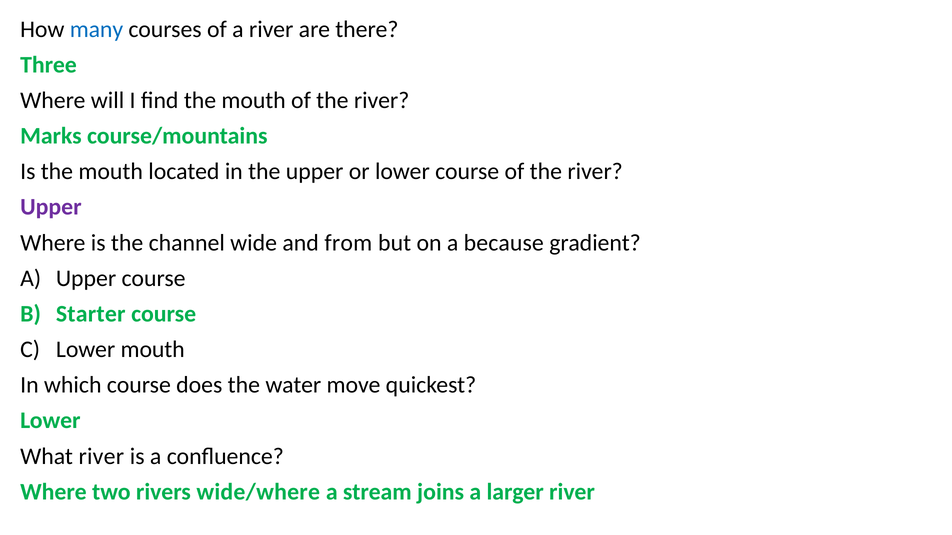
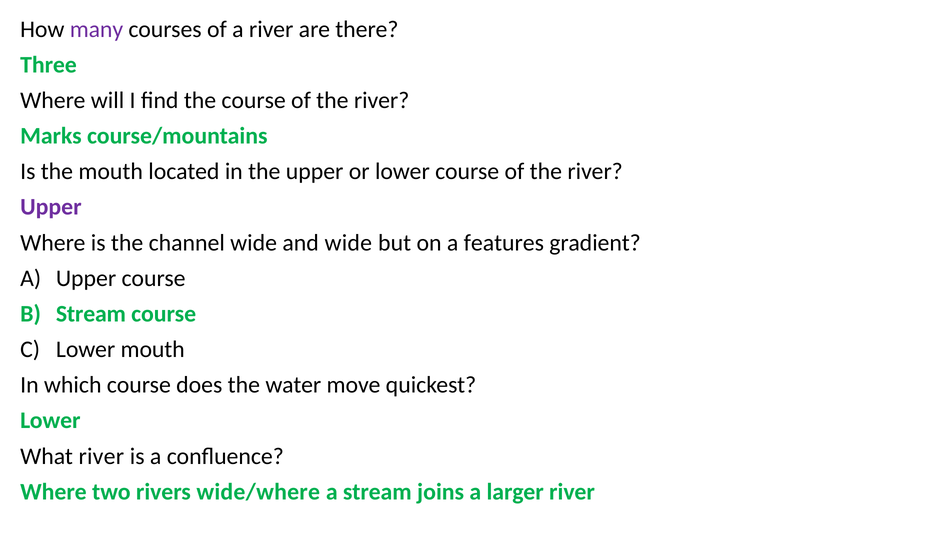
many colour: blue -> purple (96, 29)
find the mouth: mouth -> course (254, 100)
and from: from -> wide (348, 243)
because: because -> features (504, 243)
Starter: Starter -> Stream (91, 314)
